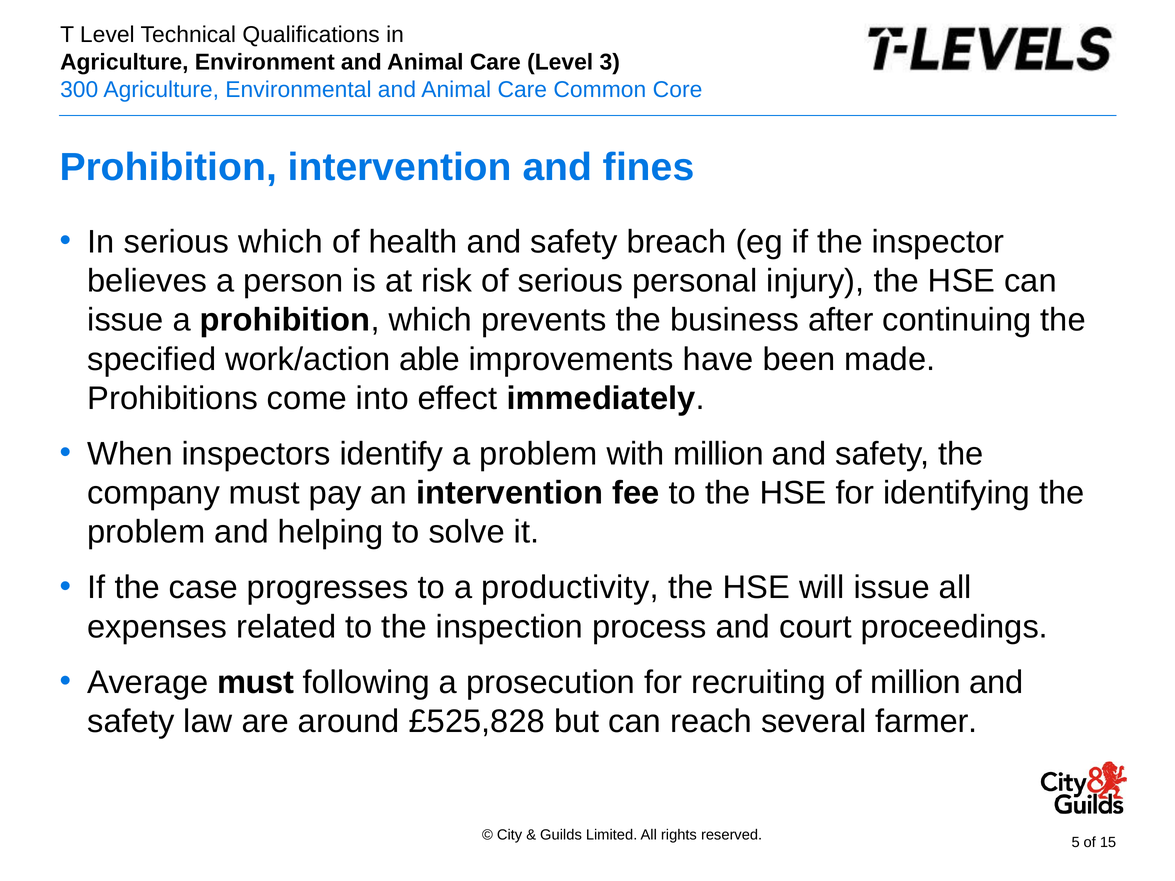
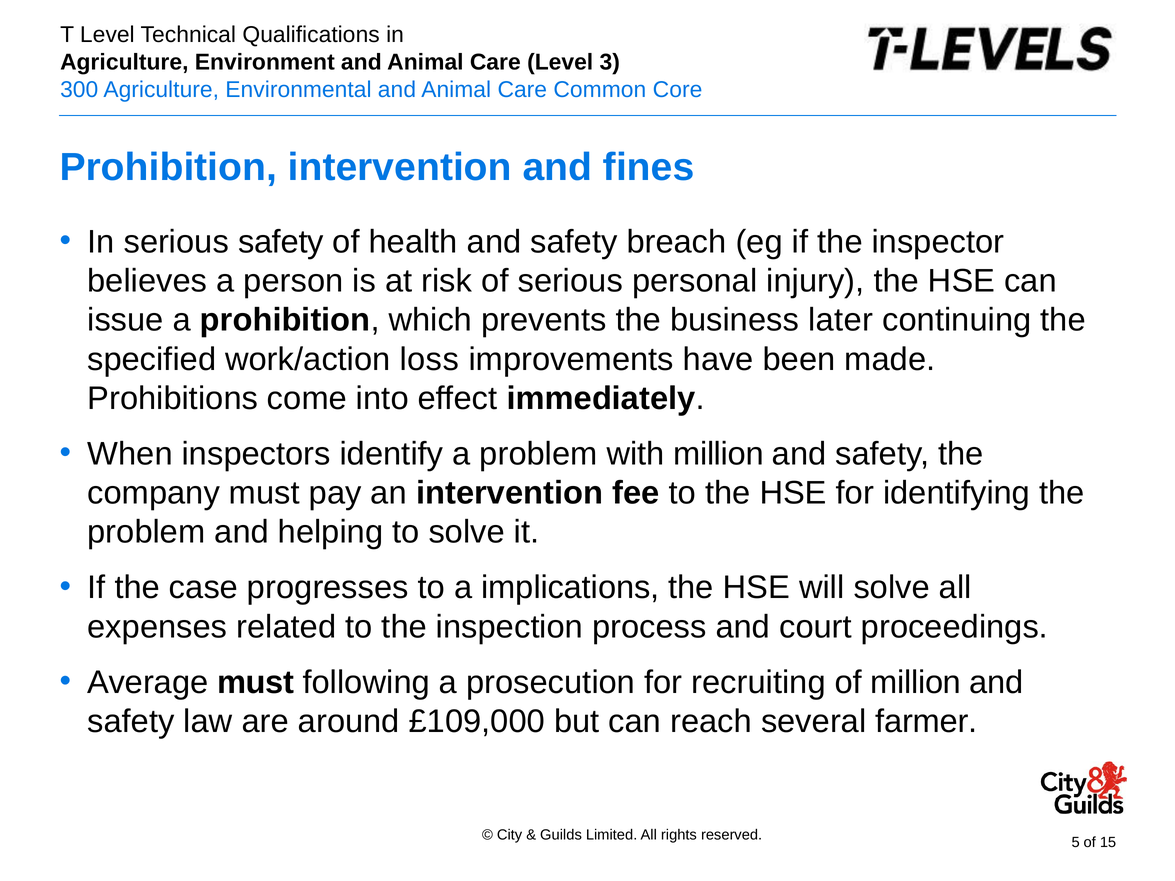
serious which: which -> safety (281, 242)
after: after -> later (841, 320)
able: able -> loss (429, 359)
productivity: productivity -> implications (570, 588)
will issue: issue -> solve (892, 588)
£525,828: £525,828 -> £109,000 (477, 722)
